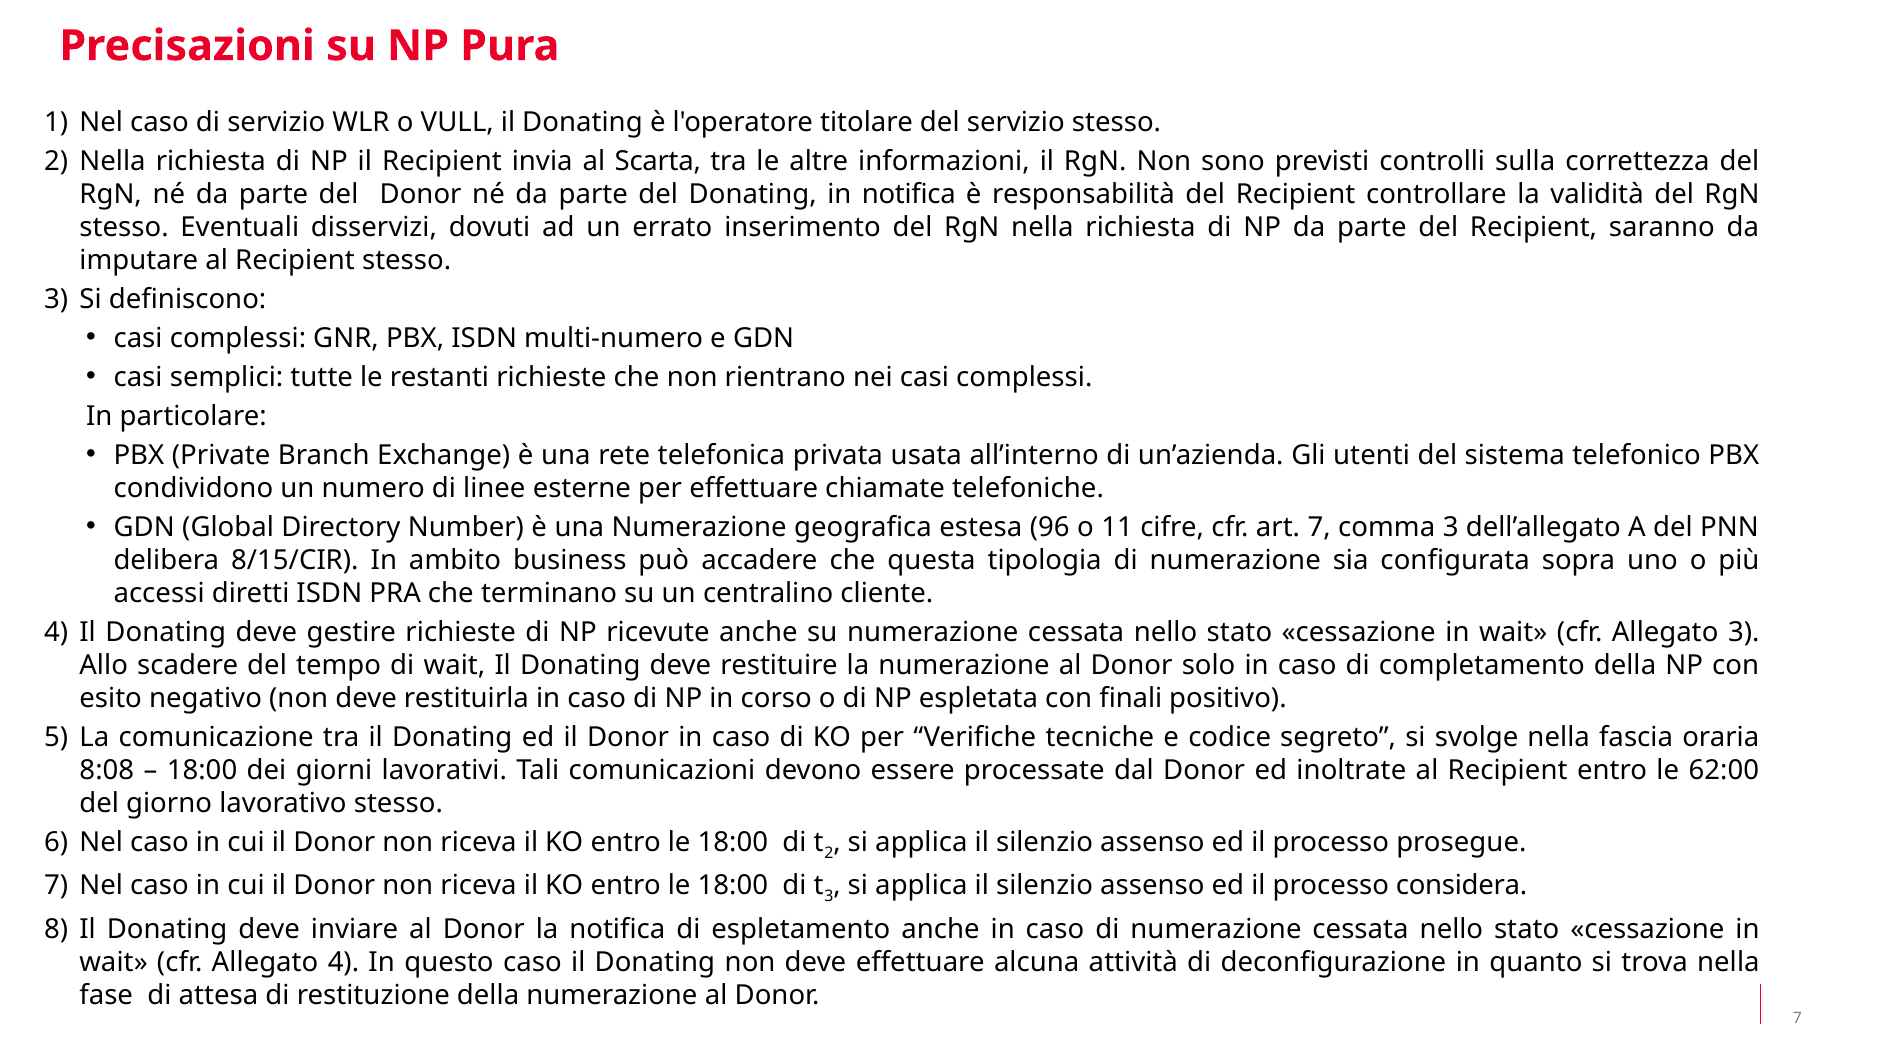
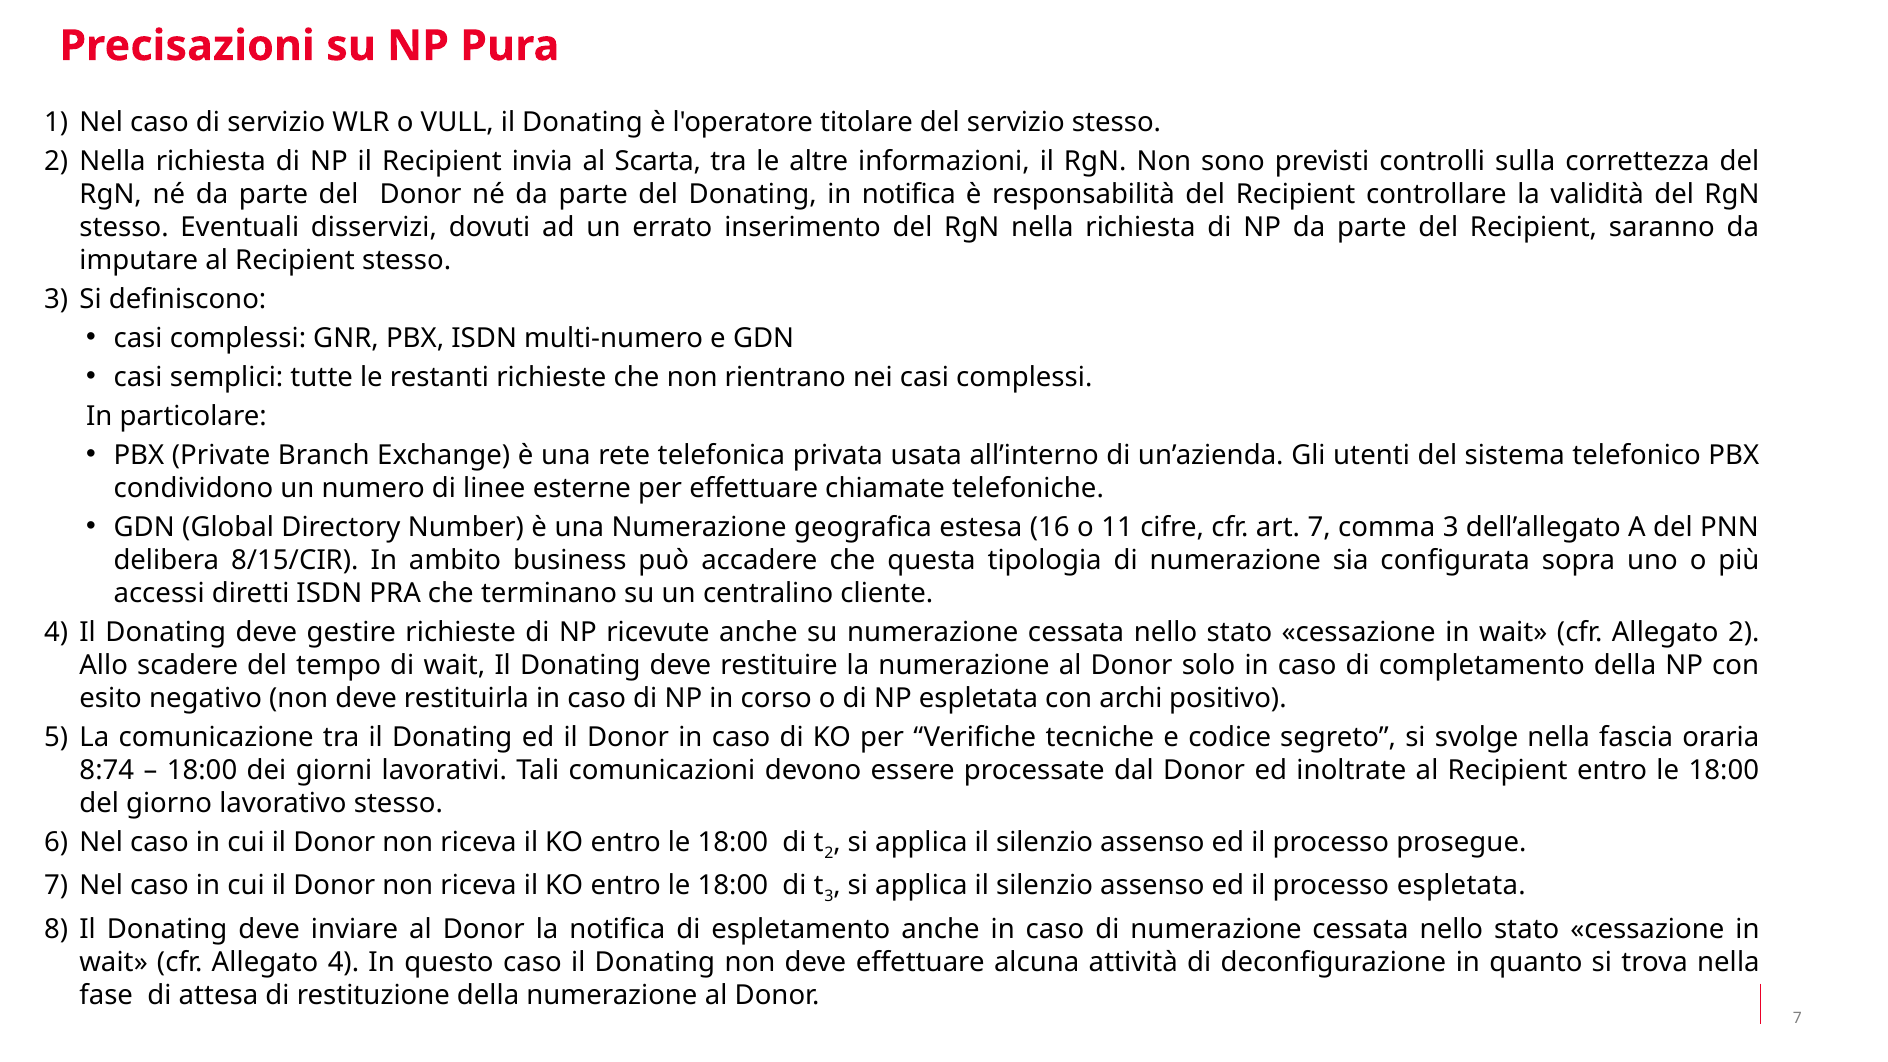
96: 96 -> 16 (1050, 527)
Allegato 3: 3 -> 2 (1744, 632)
finali: finali -> archi (1131, 698)
8:08: 8:08 -> 8:74 (107, 770)
Recipient entro le 62:00: 62:00 -> 18:00 (1724, 770)
processo considera: considera -> espletata (1461, 886)
